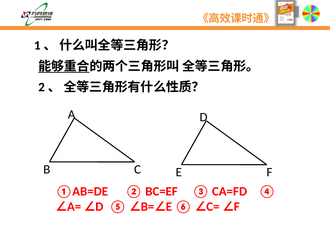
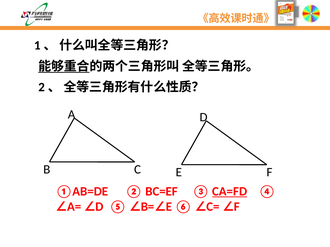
CA=FD underline: none -> present (230, 192)
